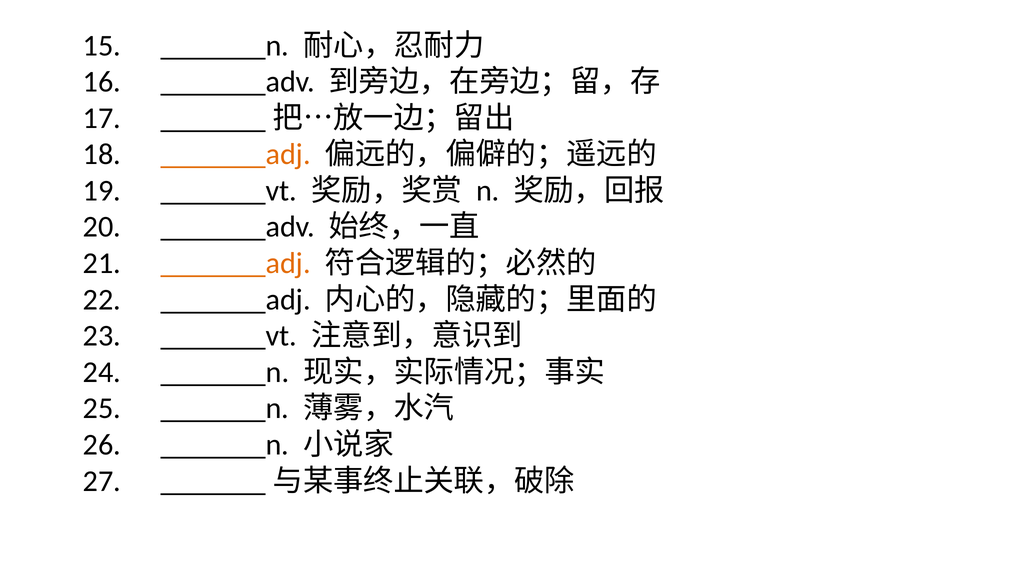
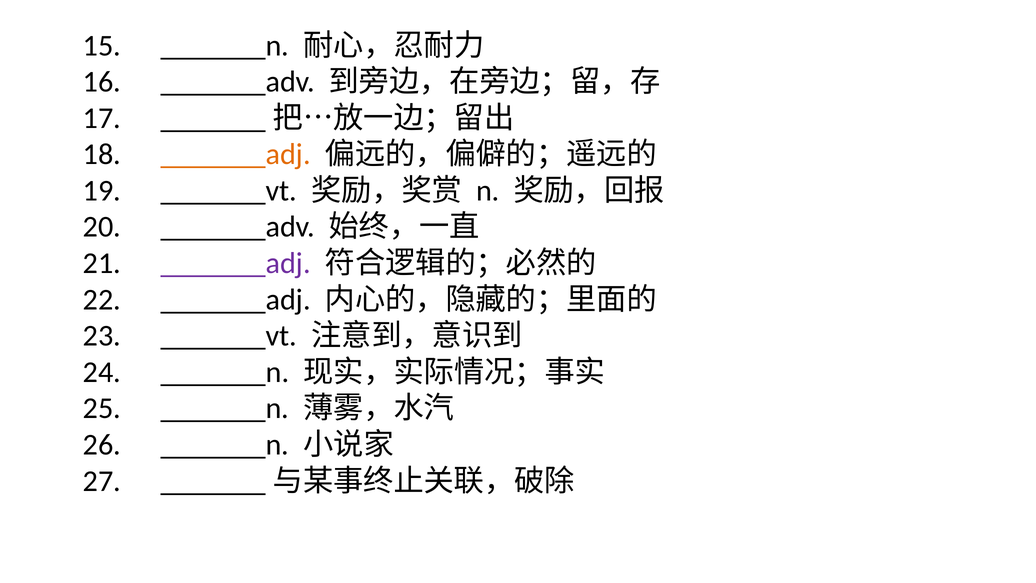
_______adj colour: orange -> purple (236, 263)
